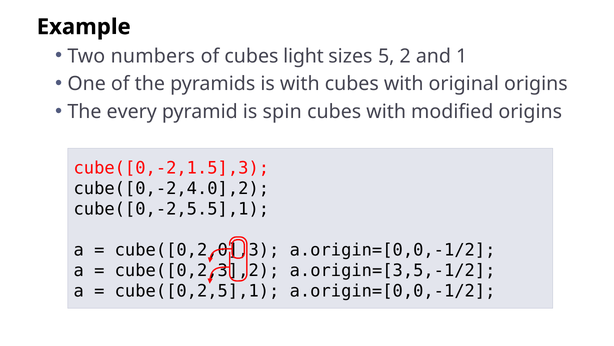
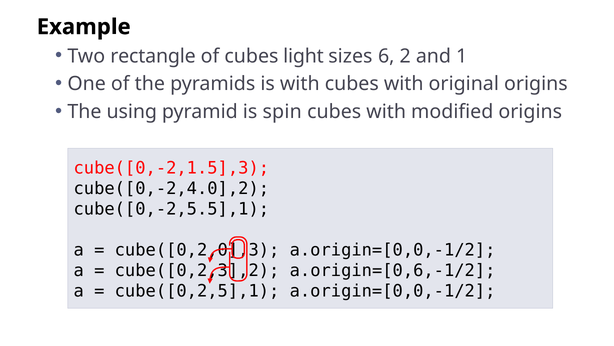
numbers: numbers -> rectangle (153, 56)
5: 5 -> 6 (386, 56)
every: every -> using (132, 111)
a.origin=[3,5,-1/2: a.origin=[3,5,-1/2 -> a.origin=[0,6,-1/2 (393, 270)
